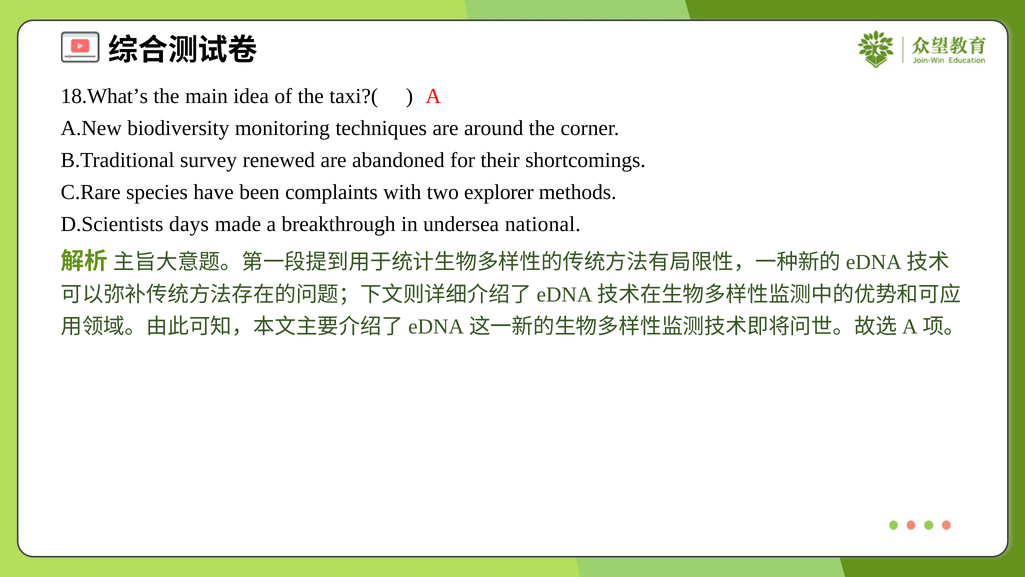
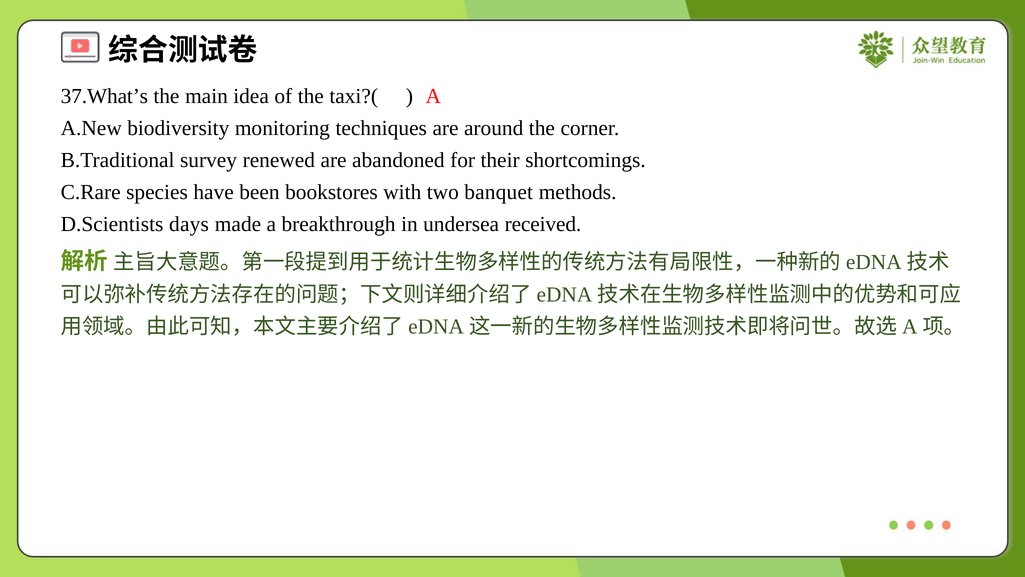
18.What’s: 18.What’s -> 37.What’s (104, 96)
complaints: complaints -> bookstores (331, 192)
explorer: explorer -> banquet (499, 192)
national: national -> received (543, 224)
